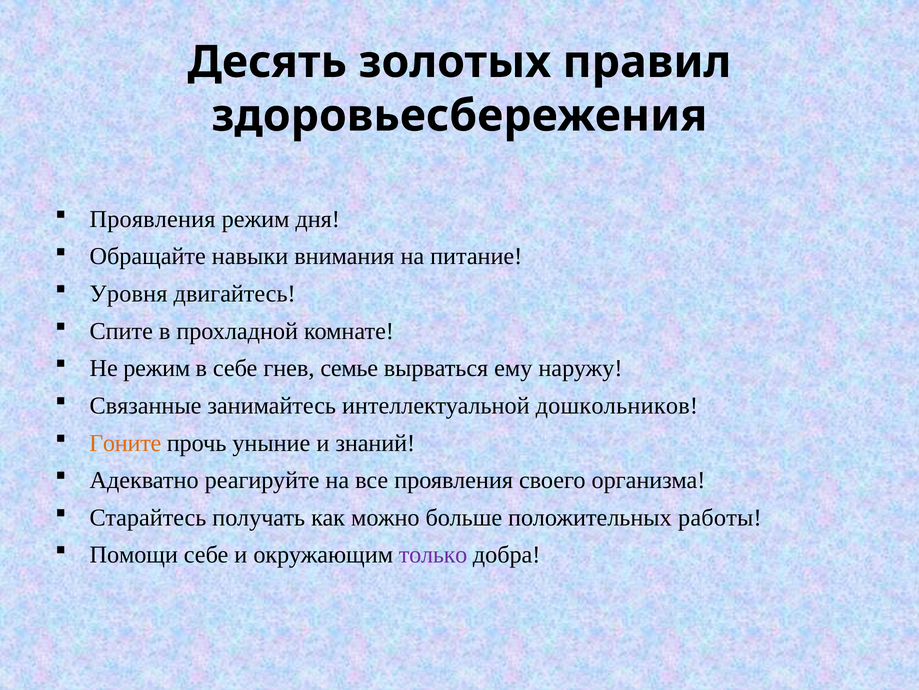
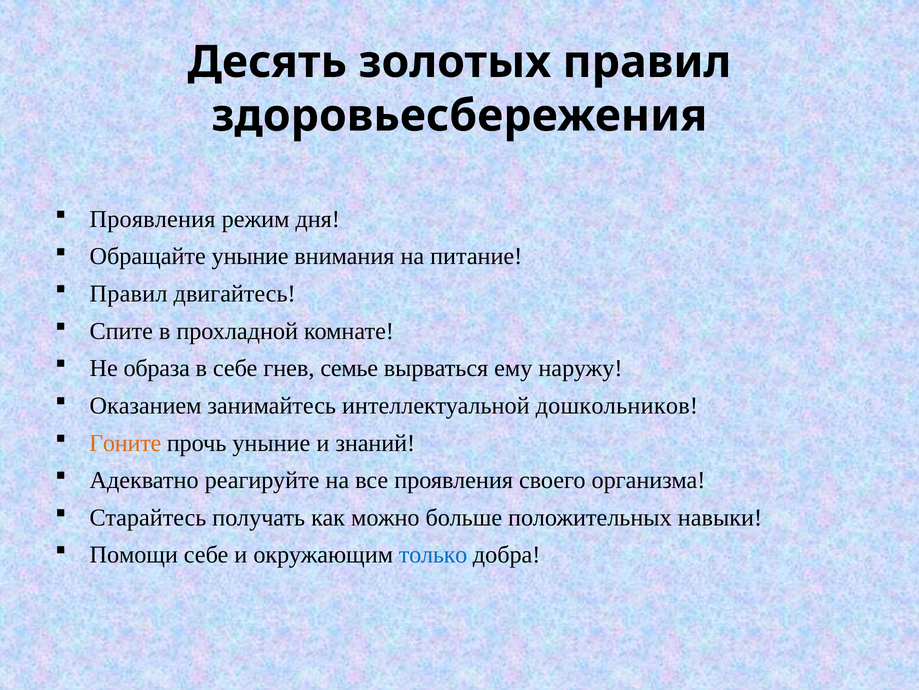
Обращайте навыки: навыки -> уныние (250, 256)
Уровня: Уровня -> Правил (129, 293)
Не режим: режим -> образа (157, 368)
Связанные: Связанные -> Оказанием (146, 405)
работы: работы -> навыки (720, 517)
только colour: purple -> blue (433, 554)
